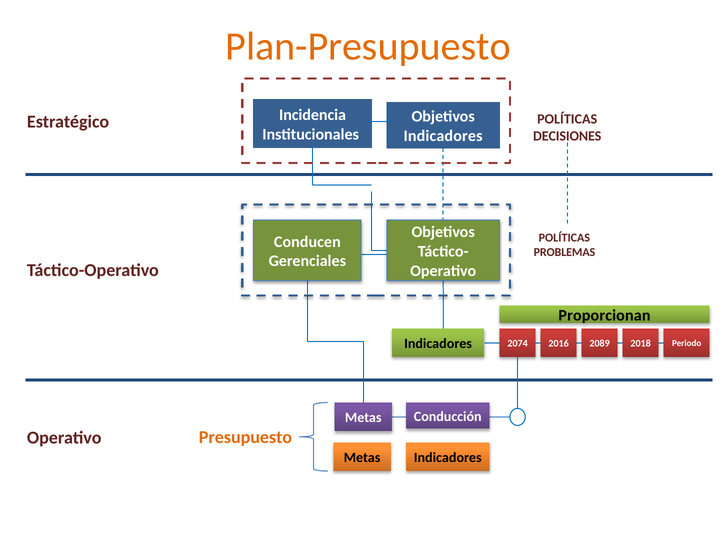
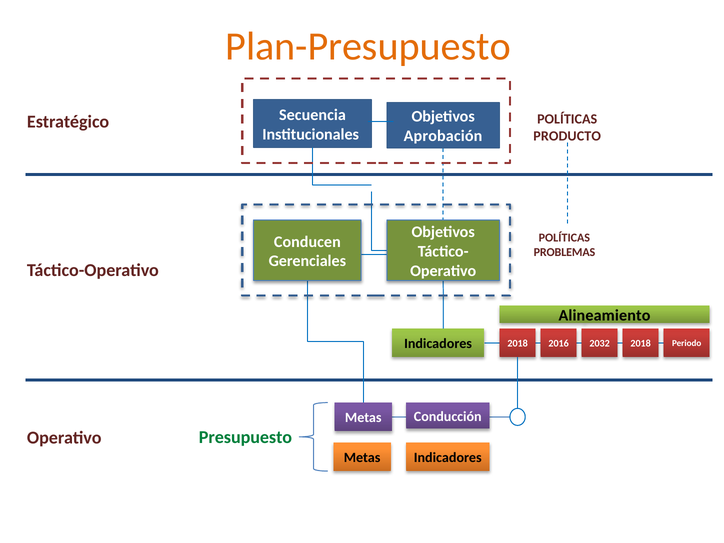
Incidencia: Incidencia -> Secuencia (312, 115)
Indicadores: Indicadores -> Aprobación (443, 136)
DECISIONES: DECISIONES -> PRODUCTO (567, 136)
Proporcionan: Proporcionan -> Alineamiento (604, 315)
Indicadores 2074: 2074 -> 2018 (518, 343)
2089: 2089 -> 2032 (600, 343)
Presupuesto colour: orange -> green (245, 437)
